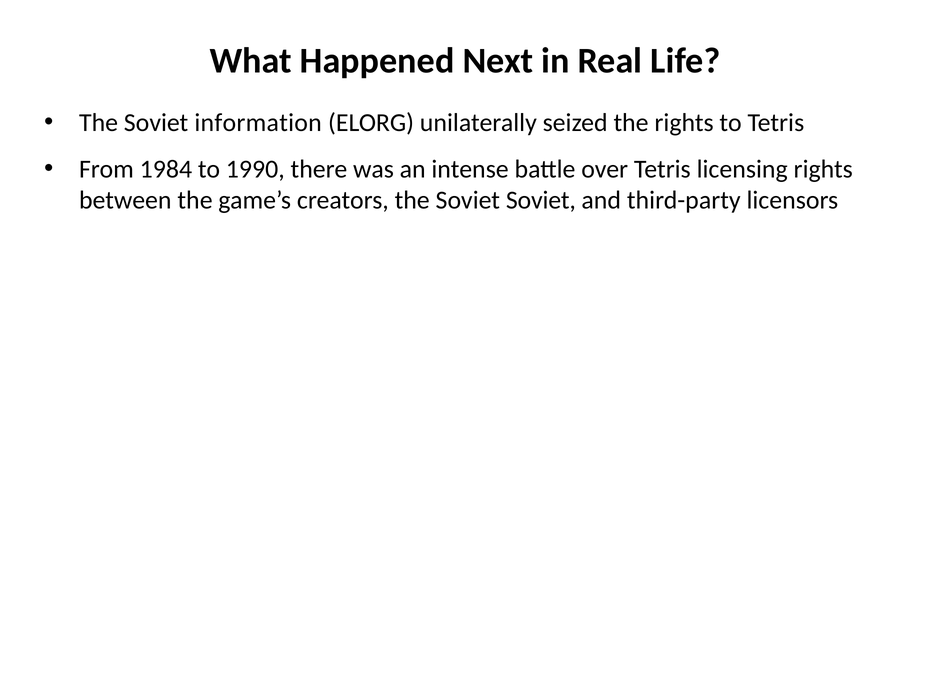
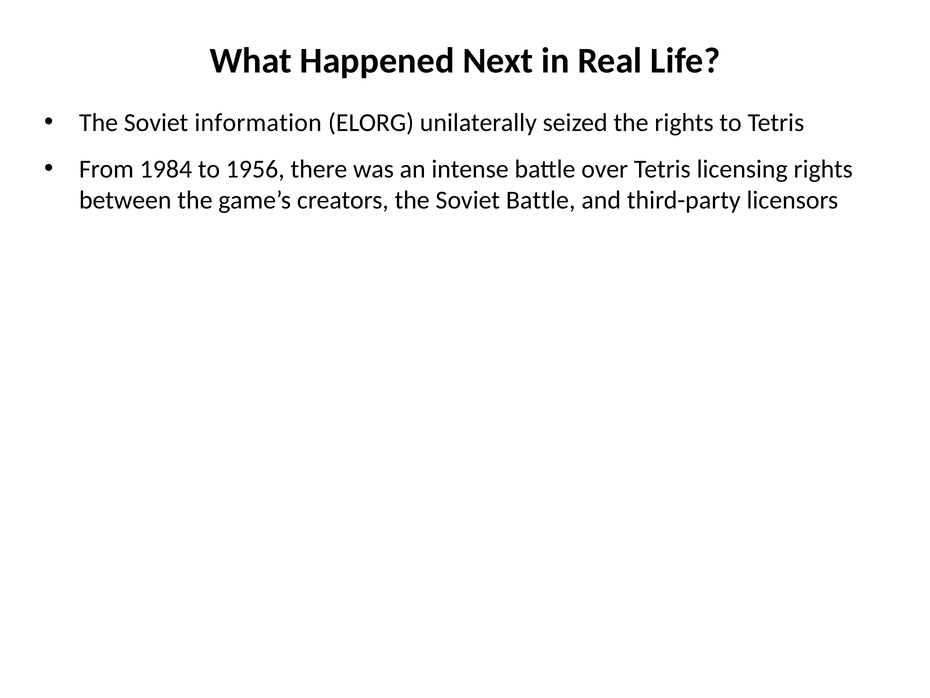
1990: 1990 -> 1956 (255, 169)
Soviet Soviet: Soviet -> Battle (541, 200)
